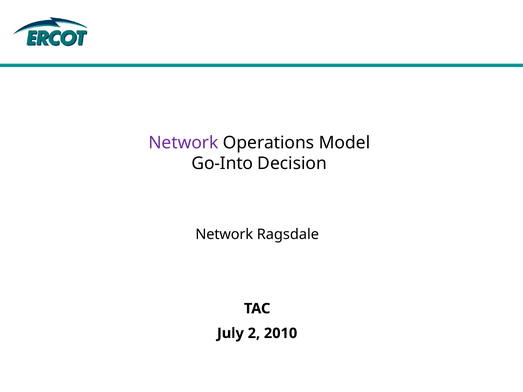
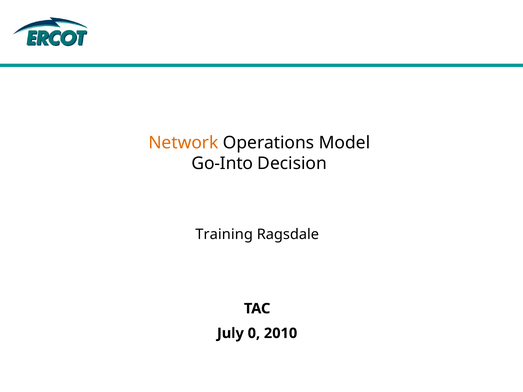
Network colour: purple -> orange (183, 143)
Network: Network -> Training (224, 235)
2: 2 -> 0 (254, 333)
